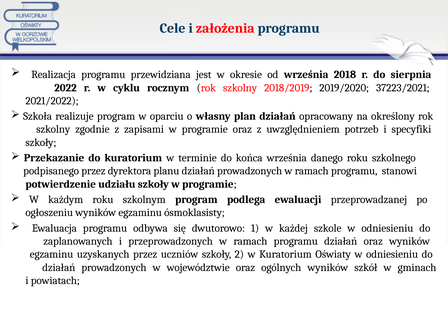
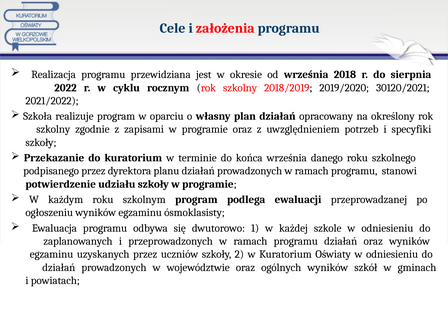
37223/2021: 37223/2021 -> 30120/2021 (403, 88)
